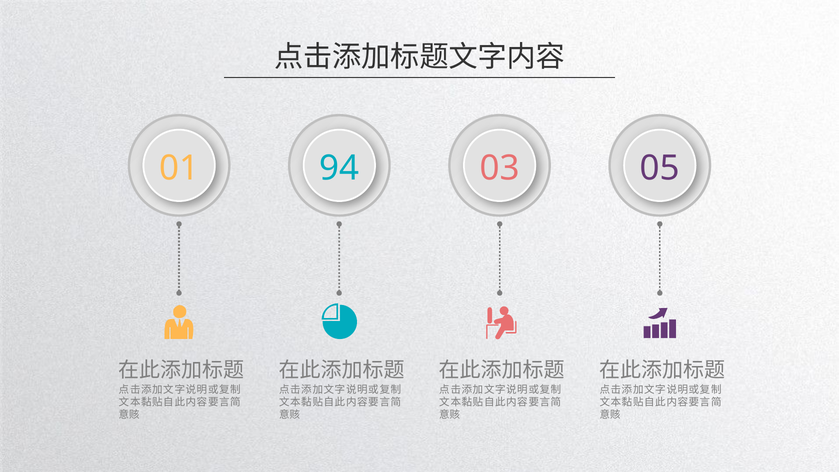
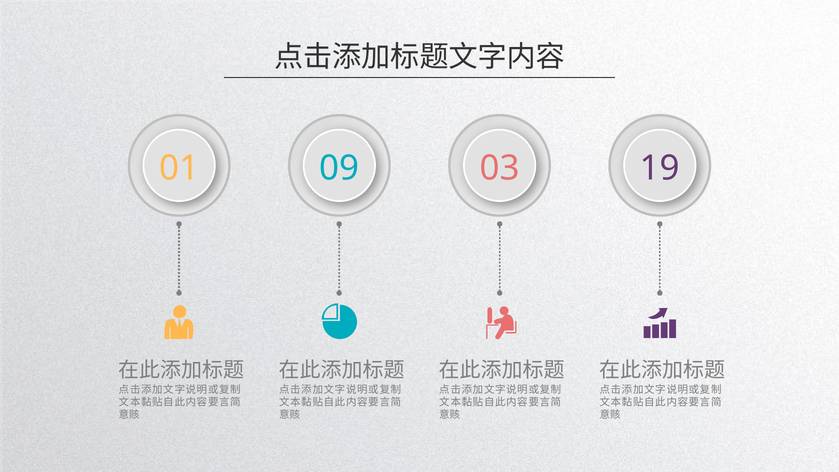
94: 94 -> 09 (339, 168)
05: 05 -> 19 (660, 168)
